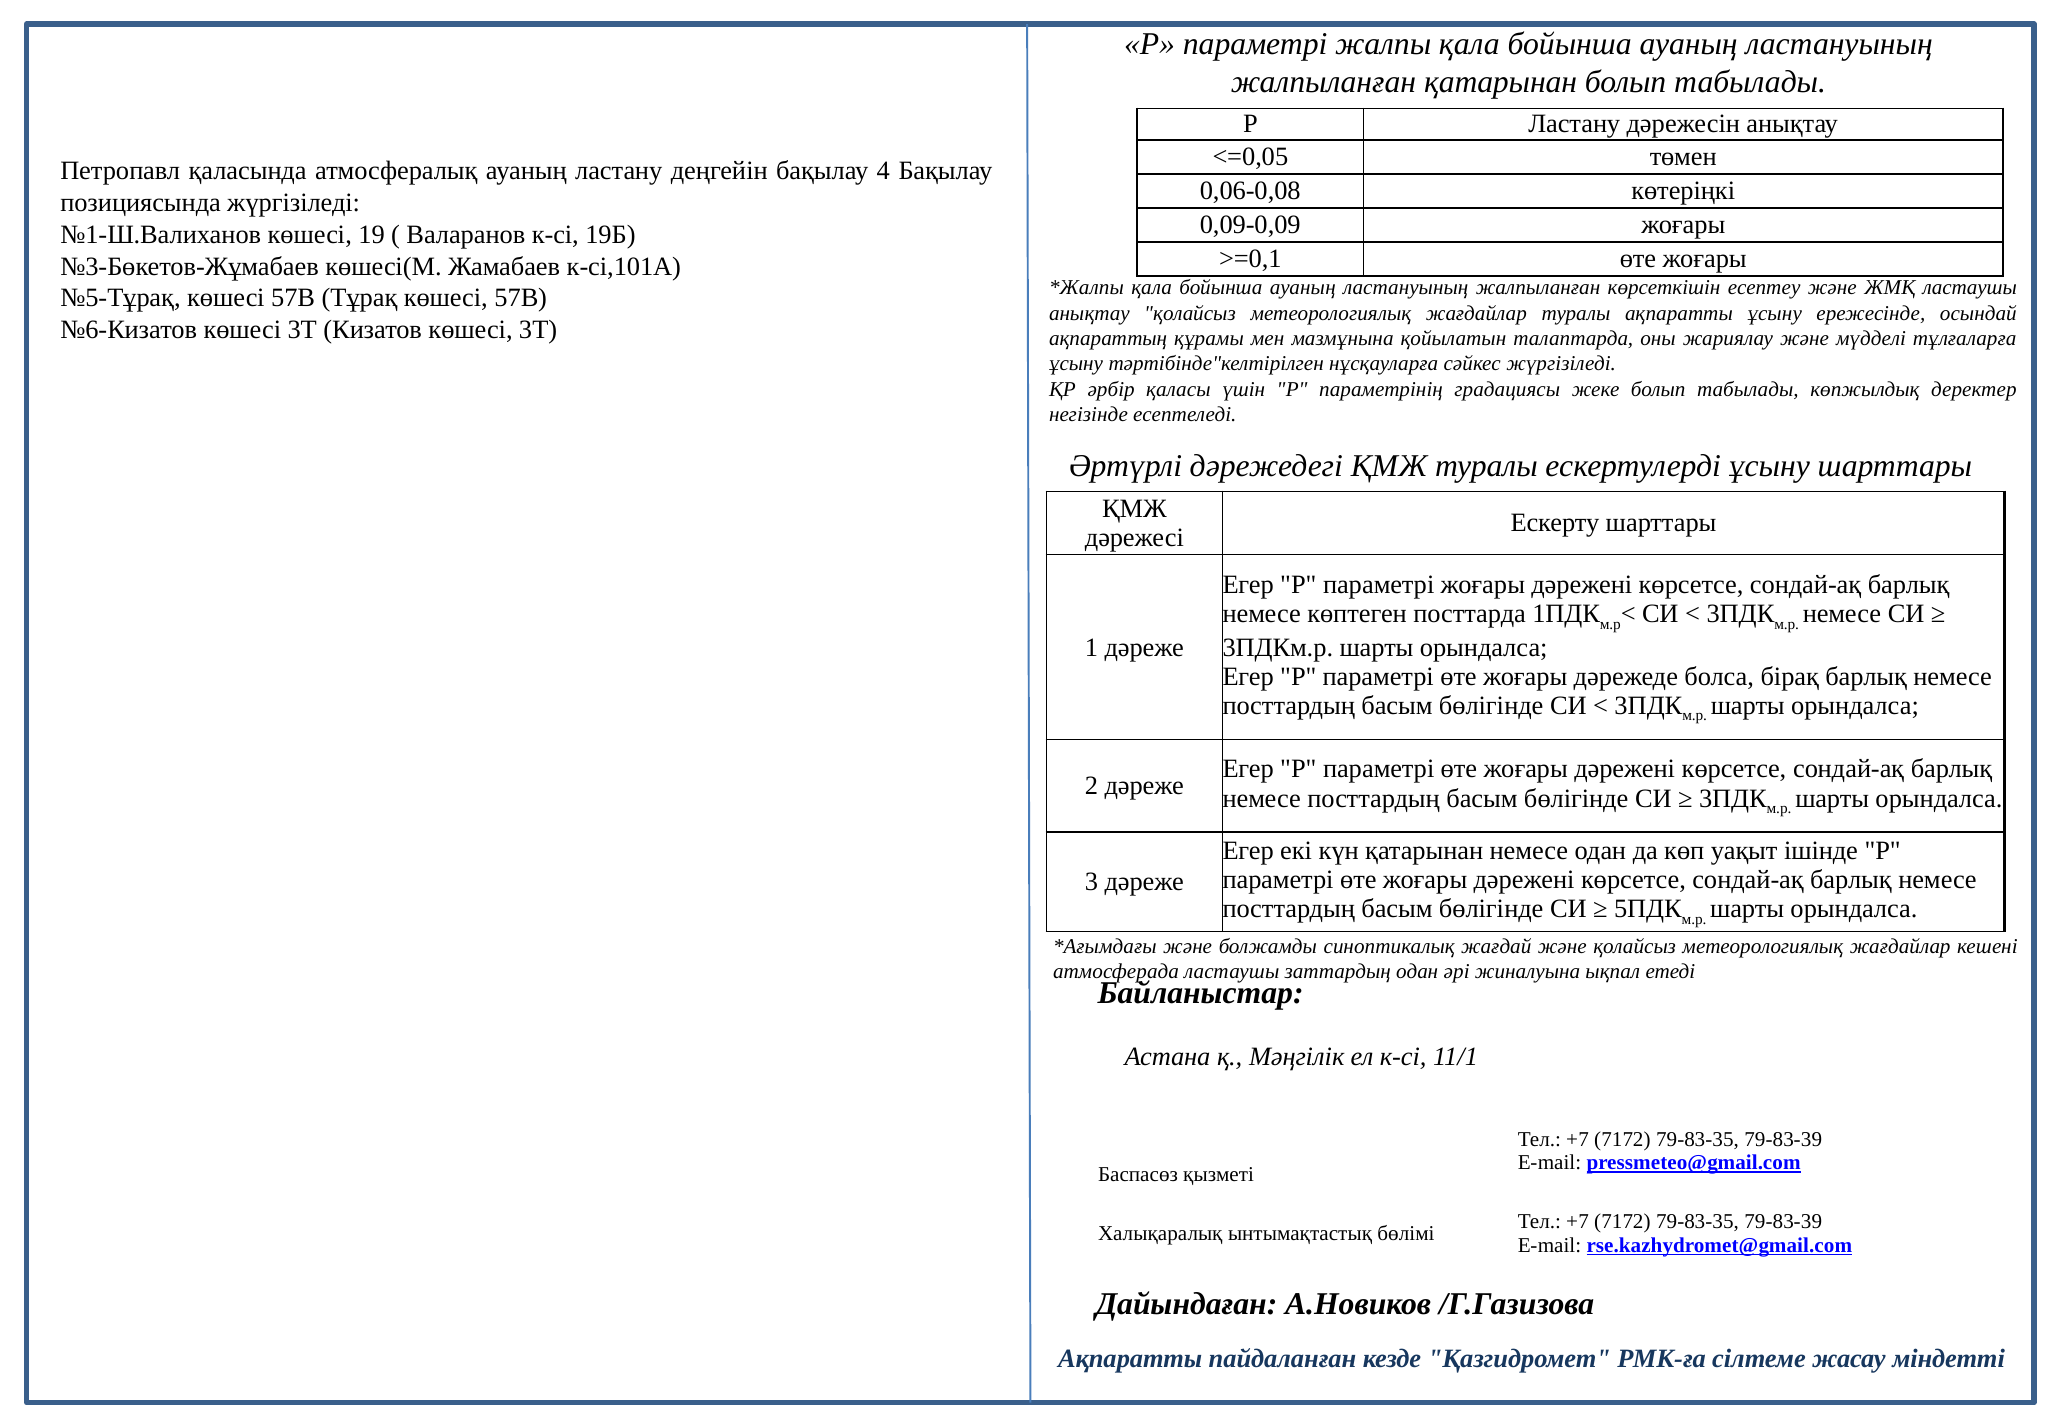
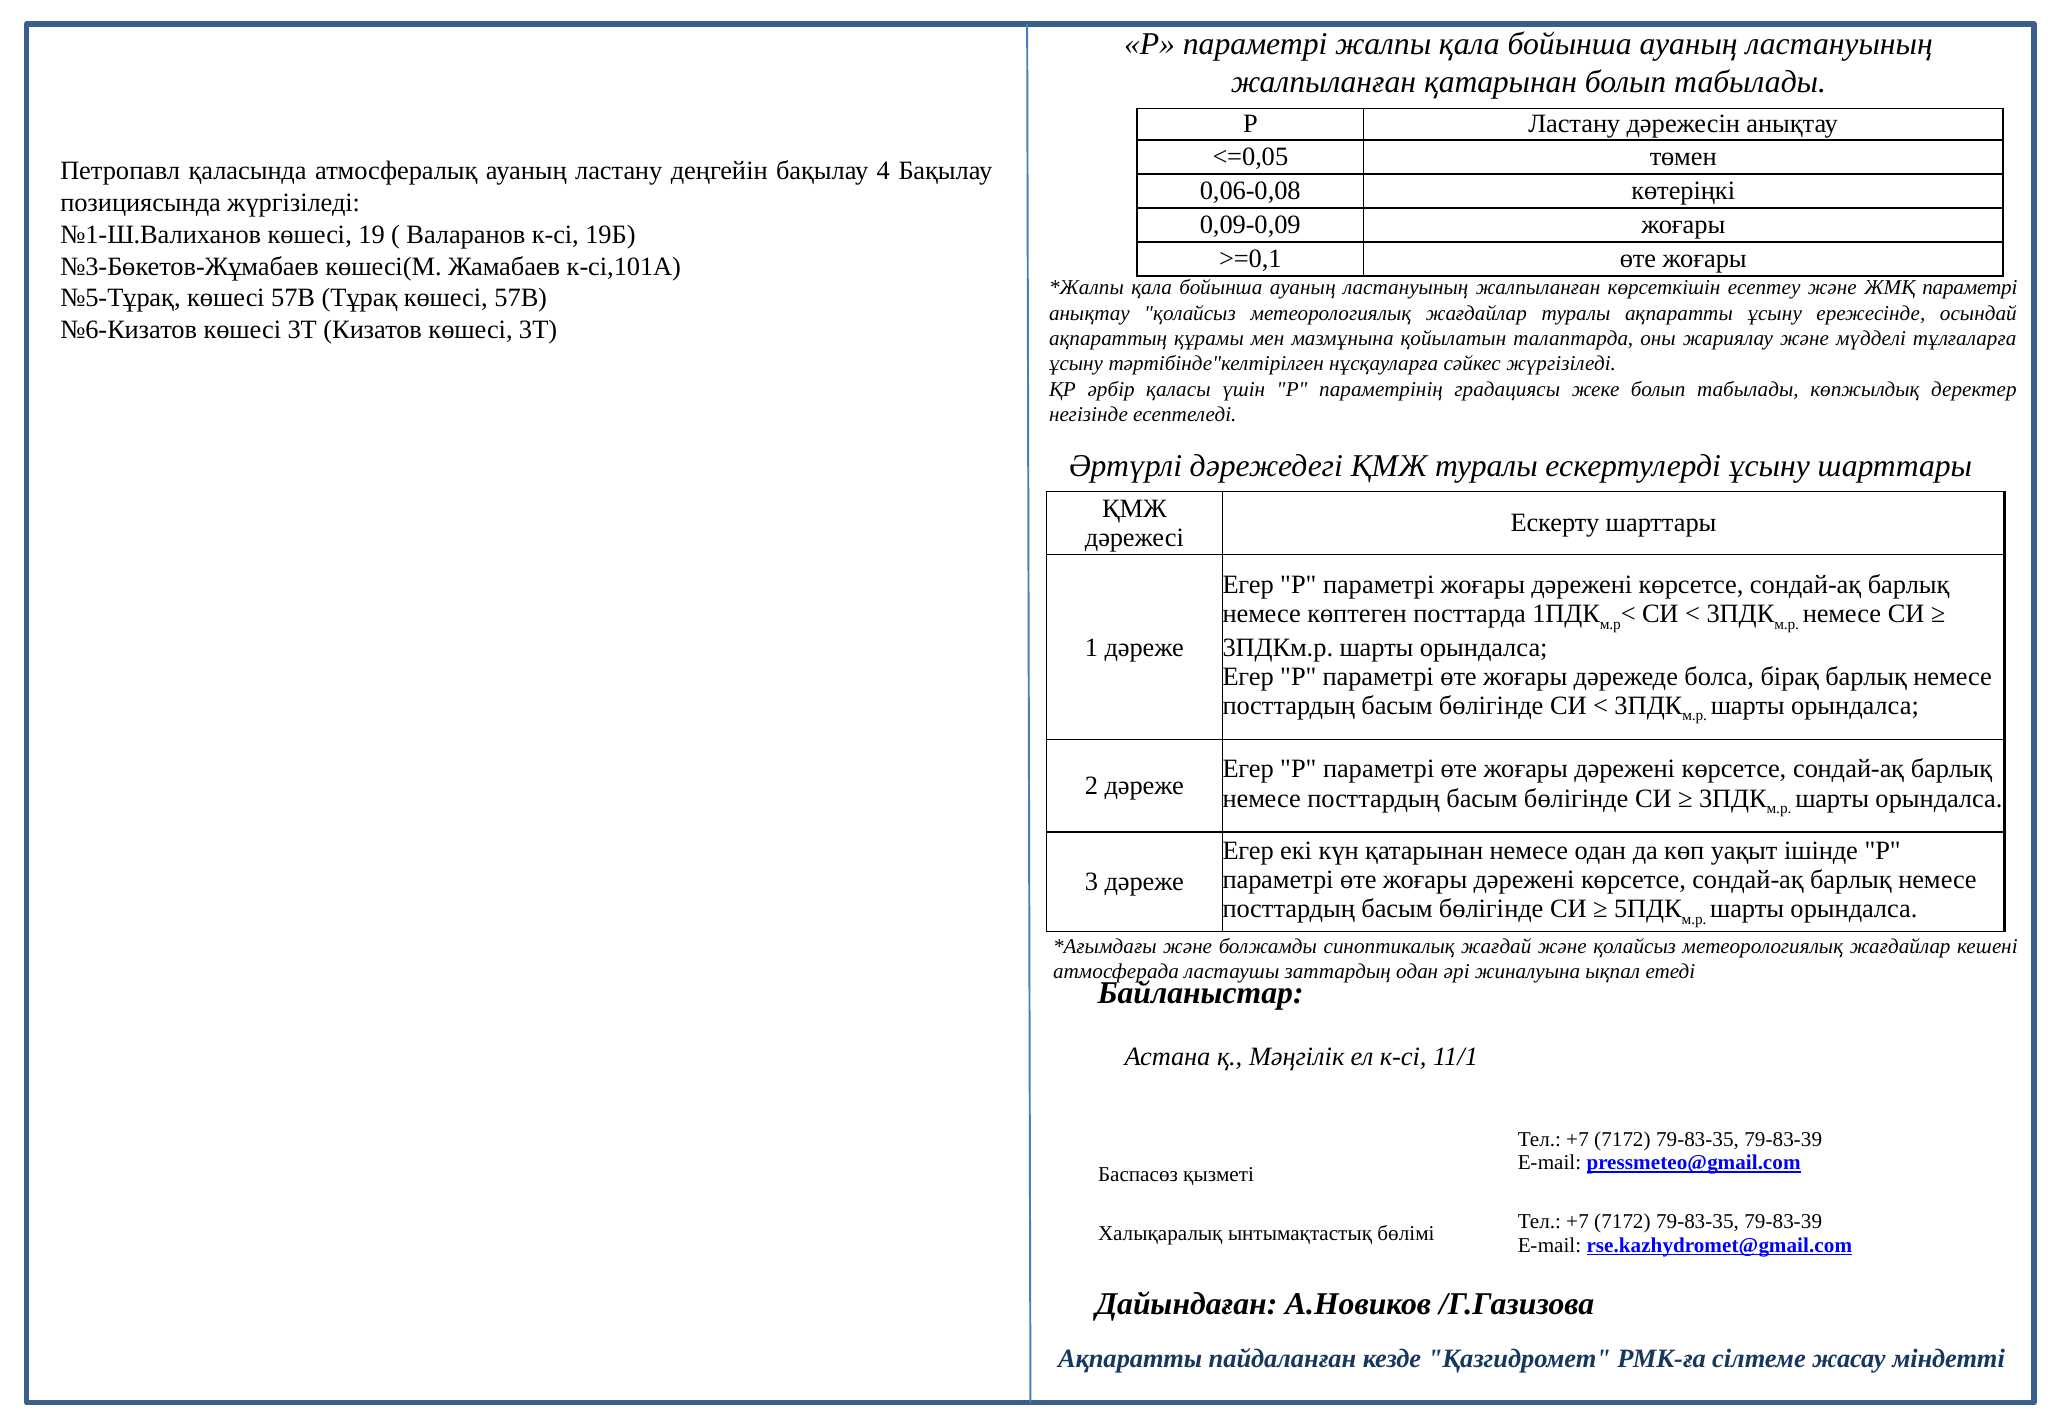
ЖМҚ ластаушы: ластаушы -> параметрі (1970, 288)
